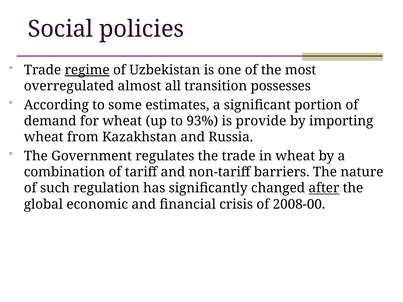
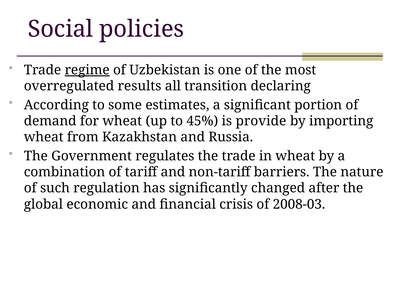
almost: almost -> results (139, 86)
possesses: possesses -> declaring (281, 86)
93%: 93% -> 45% (202, 121)
after underline: present -> none (324, 188)
2008-00: 2008-00 -> 2008-03 (299, 204)
